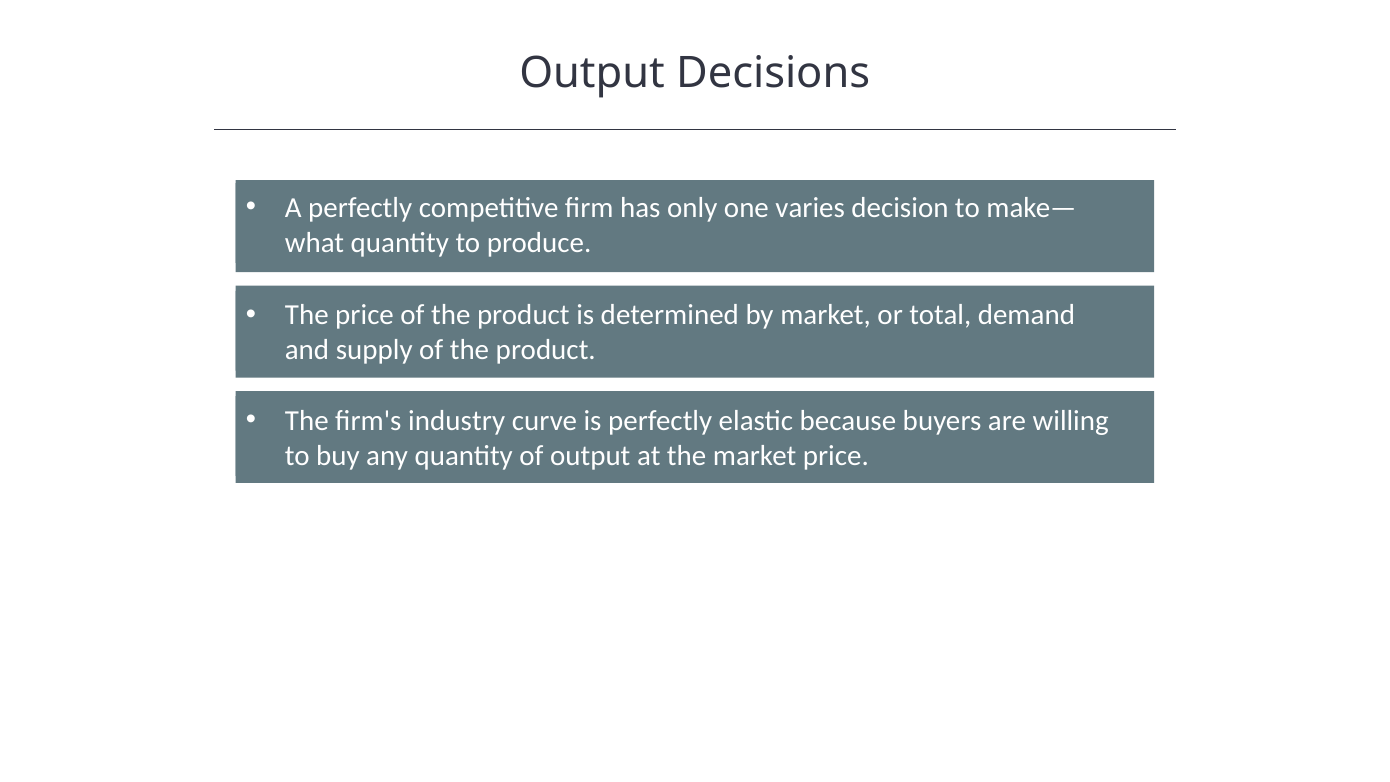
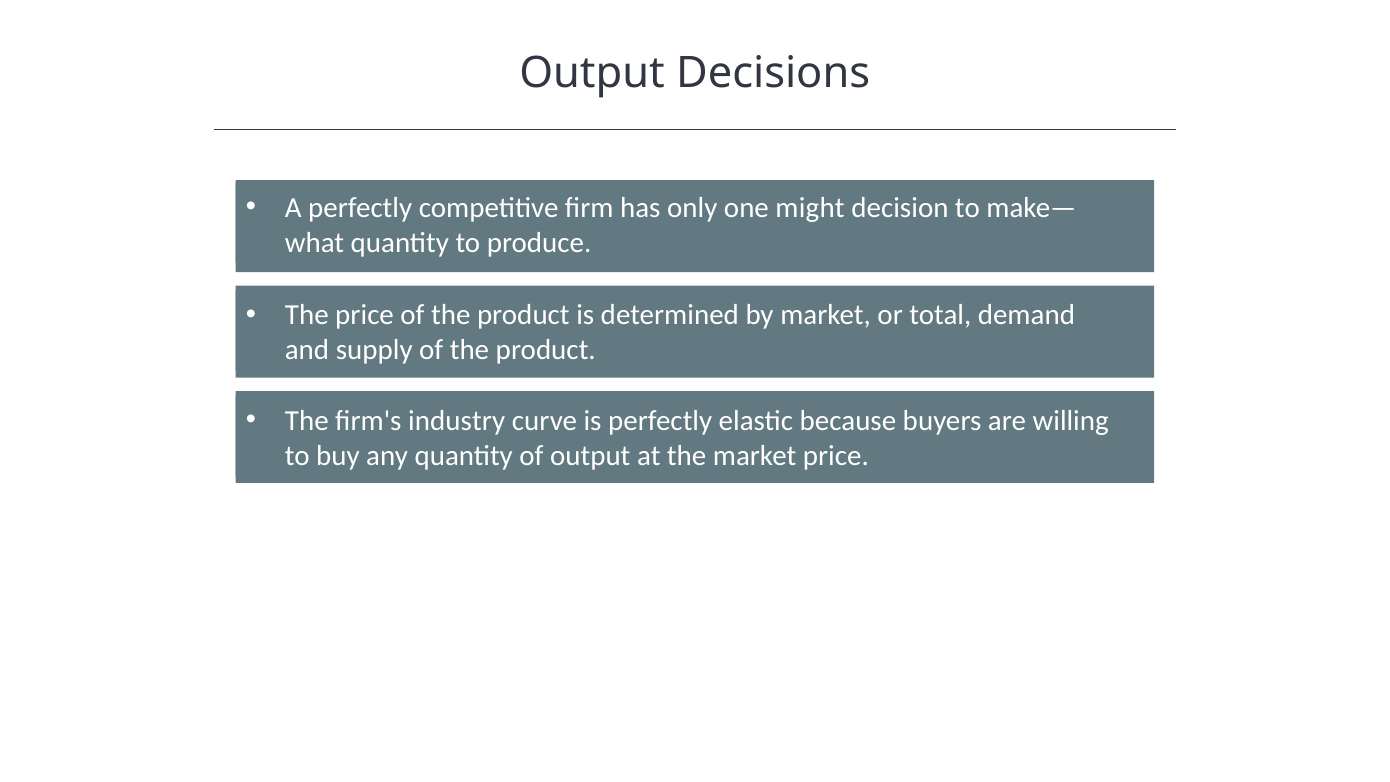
varies: varies -> might (810, 208)
